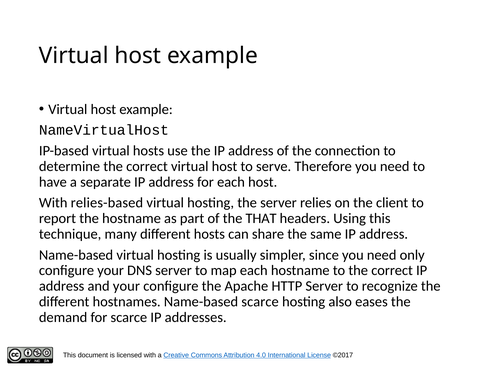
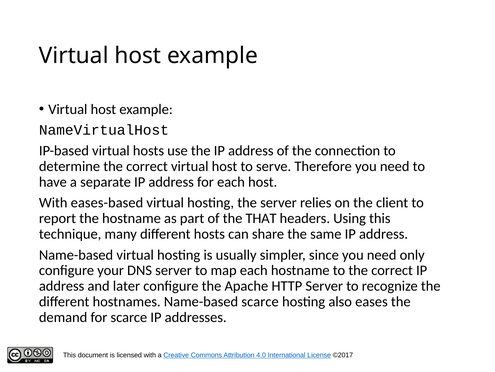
relies-based: relies-based -> eases-based (107, 202)
and your: your -> later (126, 286)
